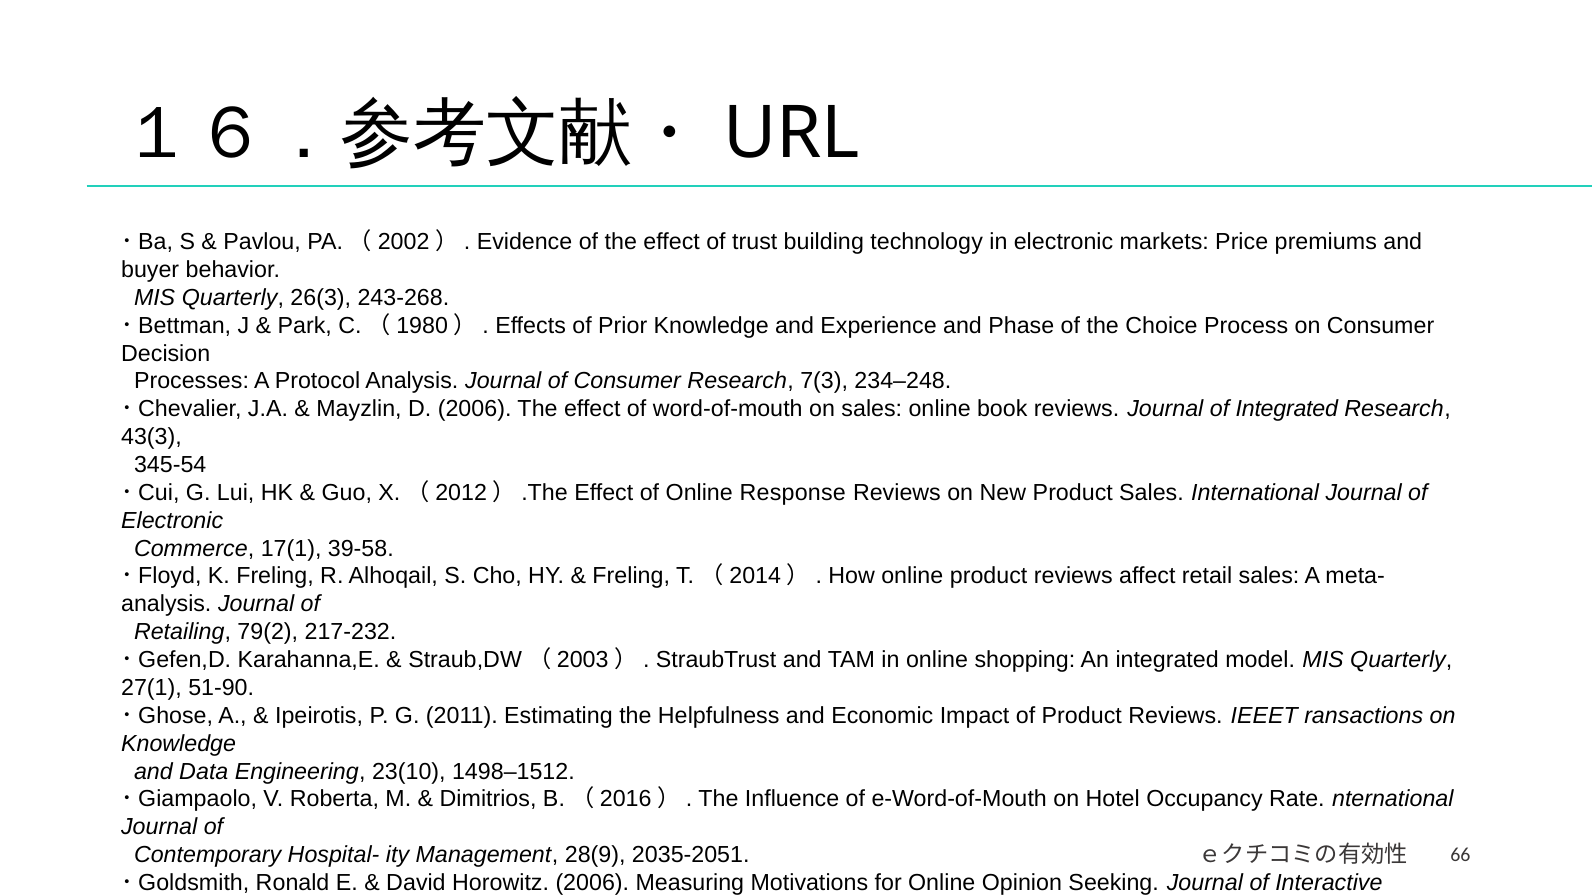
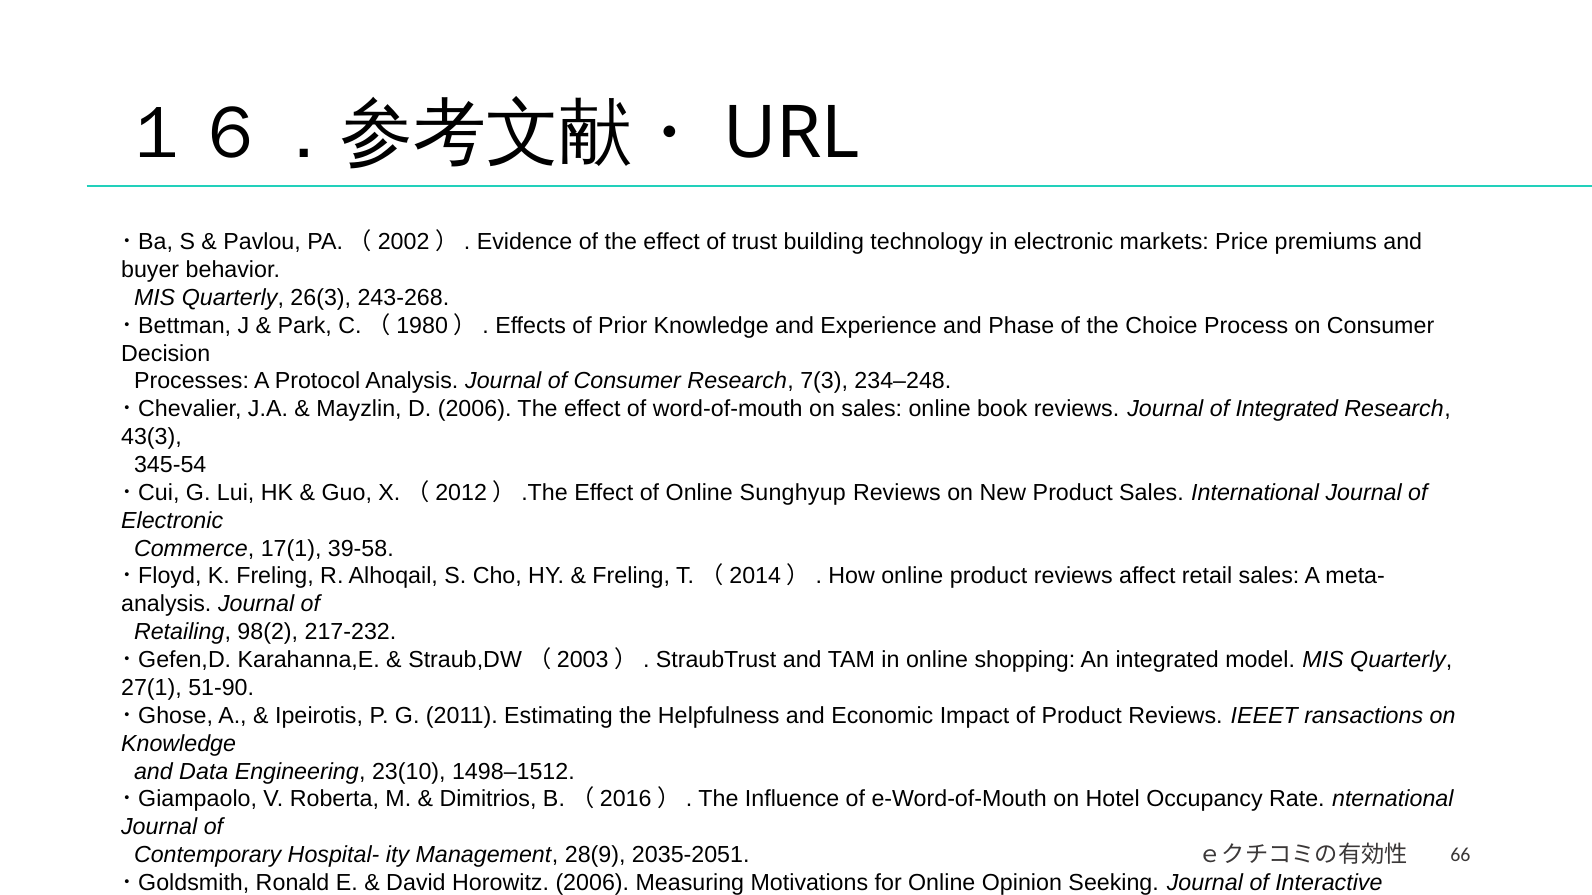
Response: Response -> Sunghyup (793, 493)
79(2: 79(2 -> 98(2 (268, 632)
